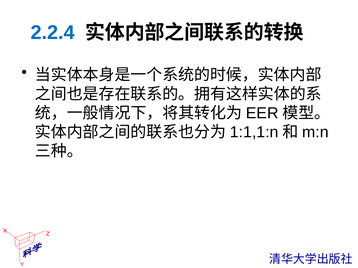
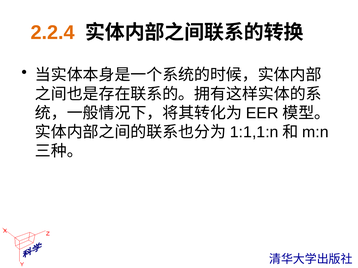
2.2.4 colour: blue -> orange (53, 33)
